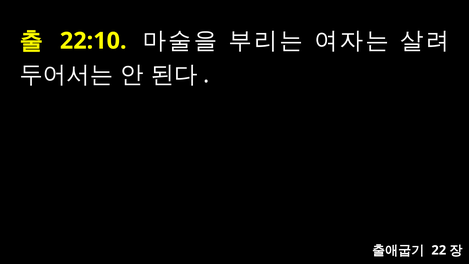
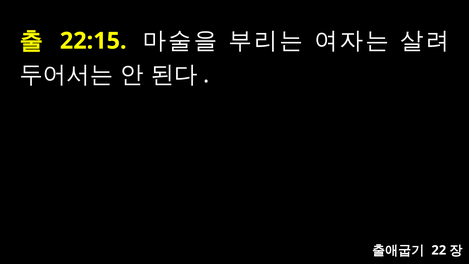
22:10: 22:10 -> 22:15 (93, 41)
